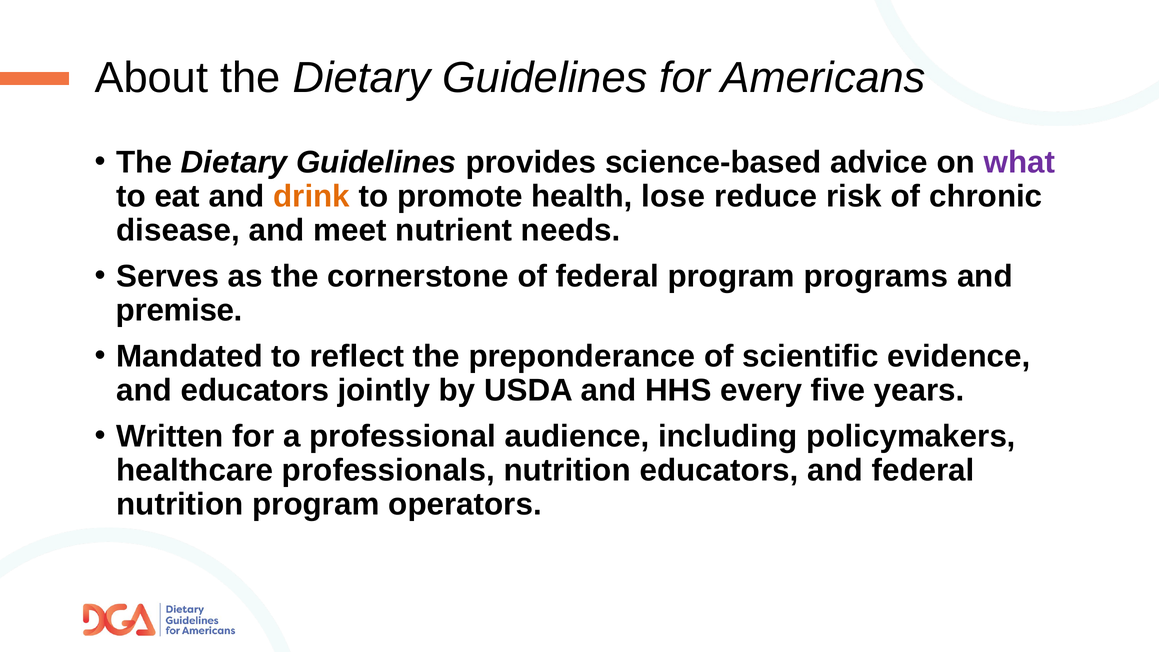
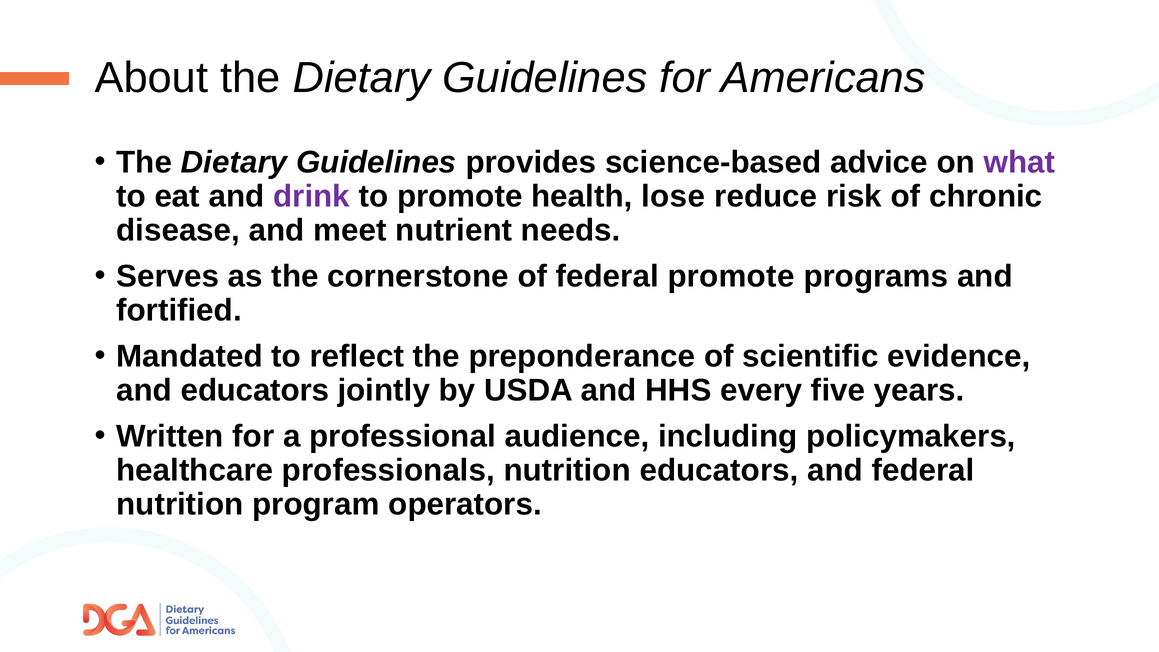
drink colour: orange -> purple (312, 196)
federal program: program -> promote (731, 276)
premise: premise -> fortified (179, 310)
